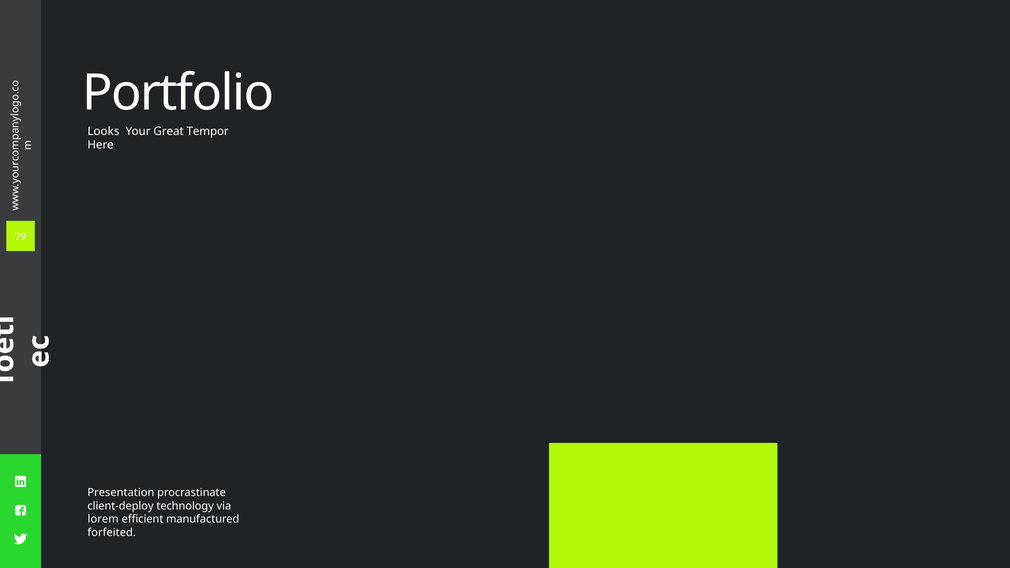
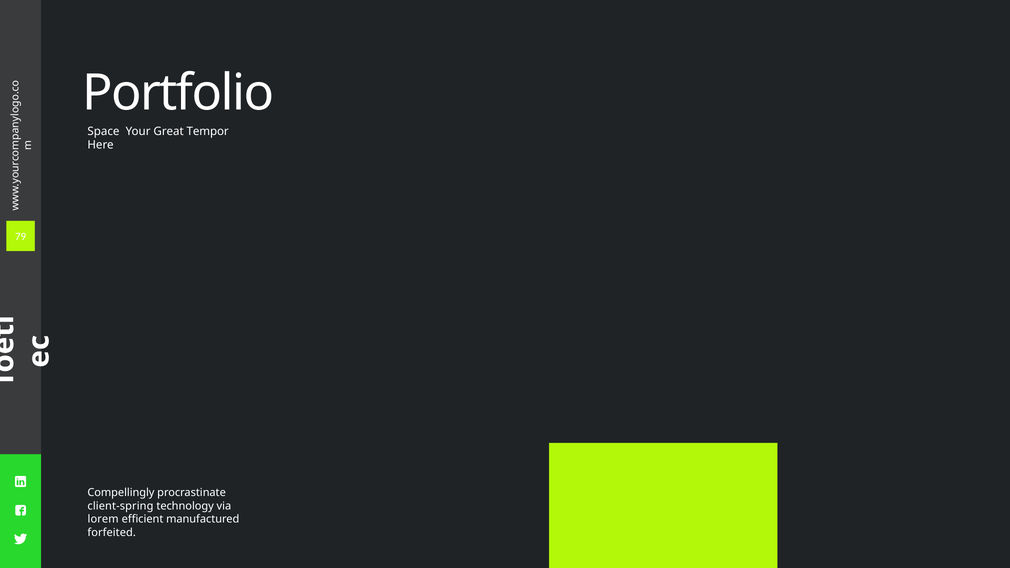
Looks: Looks -> Space (103, 131)
Presentation: Presentation -> Compellingly (121, 493)
client-deploy: client-deploy -> client-spring (120, 506)
